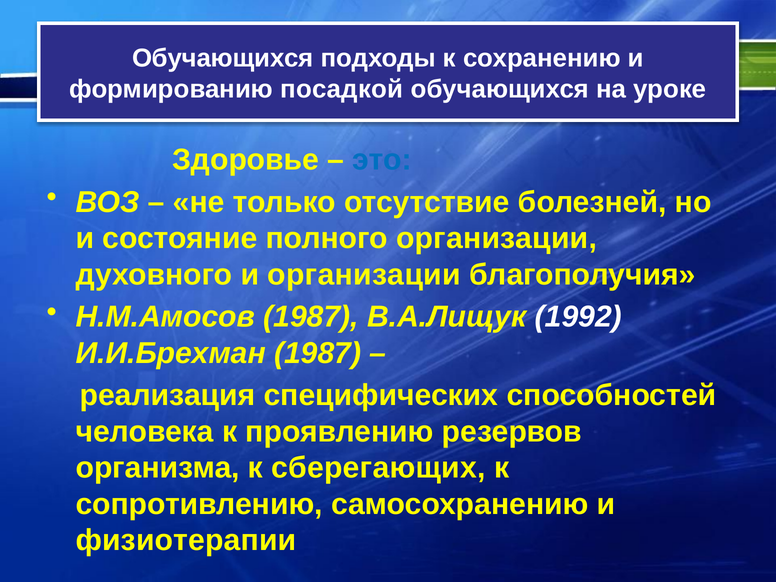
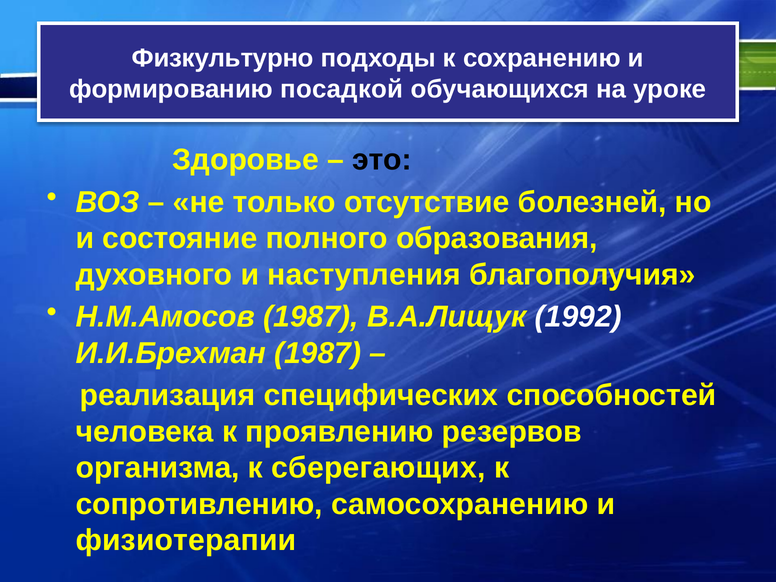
Обучающихся: Обучающихся -> Физкультурно (223, 58)
это colour: blue -> black (382, 160)
полного организации: организации -> образования (497, 238)
и организации: организации -> наступления (364, 275)
